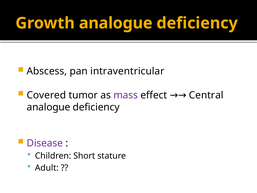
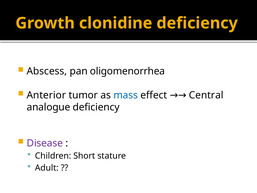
Growth analogue: analogue -> clonidine (116, 23)
intraventricular: intraventricular -> oligomenorrhea (127, 71)
Covered: Covered -> Anterior (46, 95)
mass colour: purple -> blue (126, 95)
